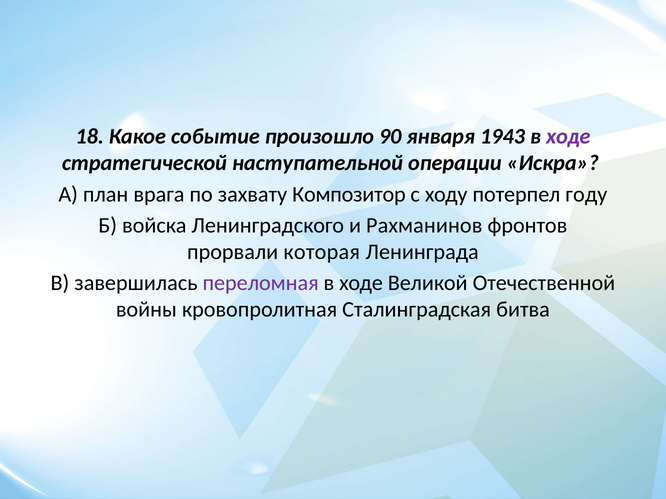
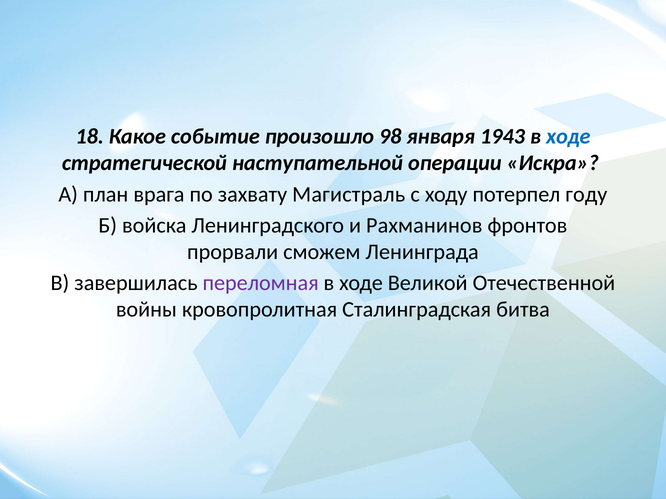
90: 90 -> 98 (390, 137)
ходе colour: purple -> blue (568, 137)
Композитор: Композитор -> Магистраль (349, 194)
которая: которая -> сможем (322, 252)
